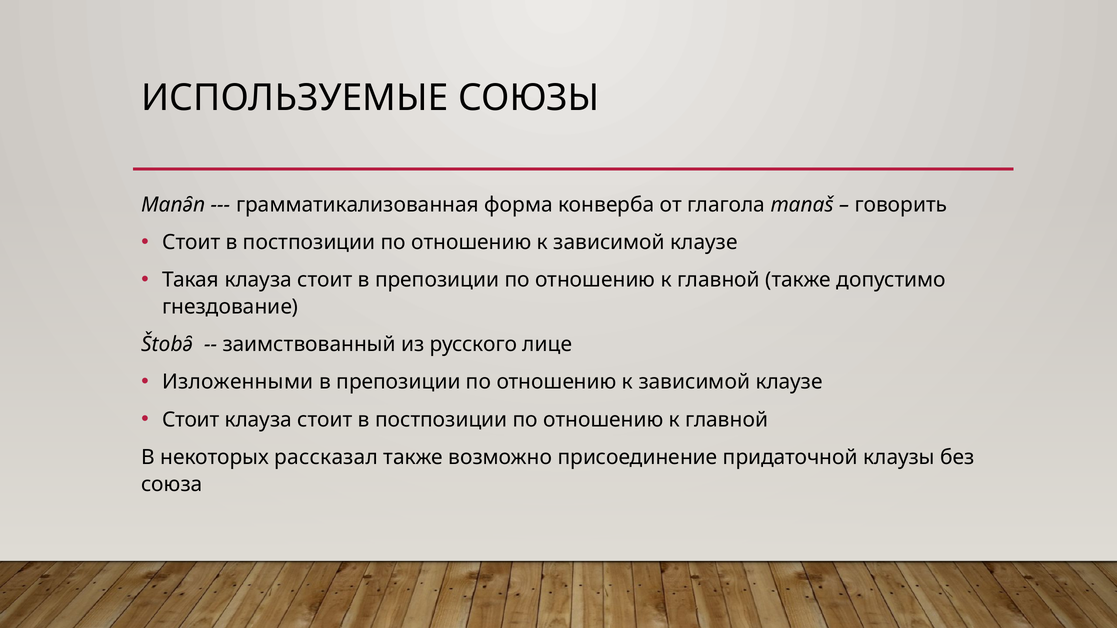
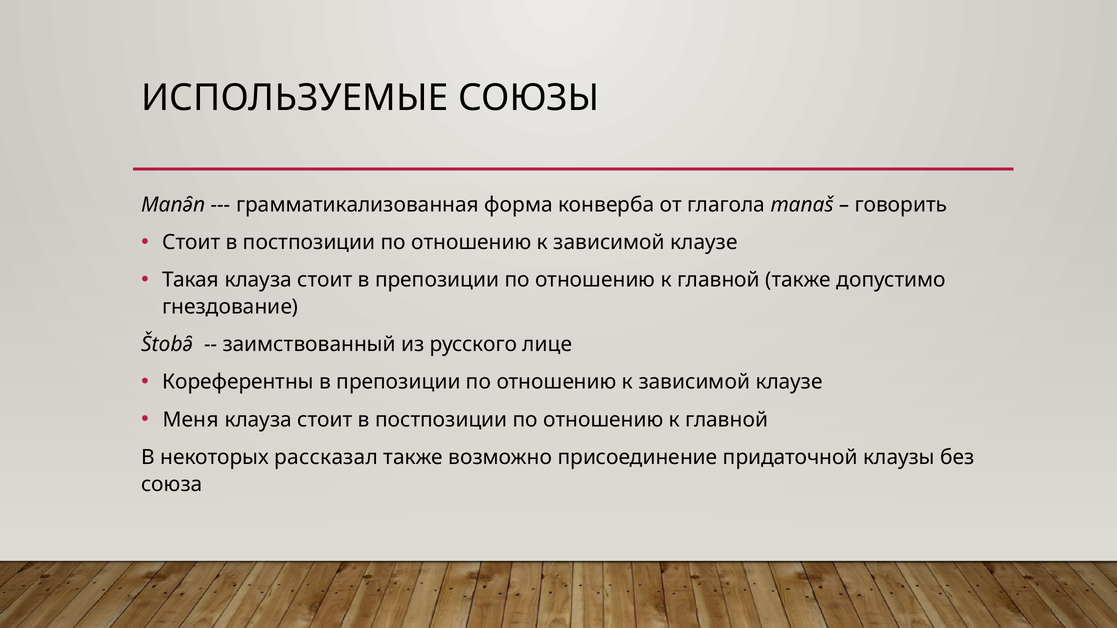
Изложенными: Изложенными -> Кореферентны (238, 382)
Стоит: Стоит -> Меня (191, 420)
